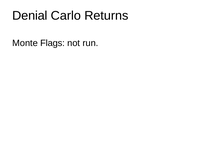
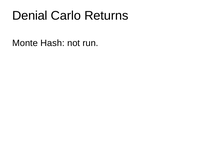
Flags: Flags -> Hash (52, 43)
